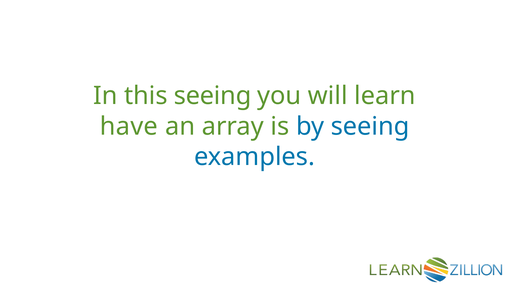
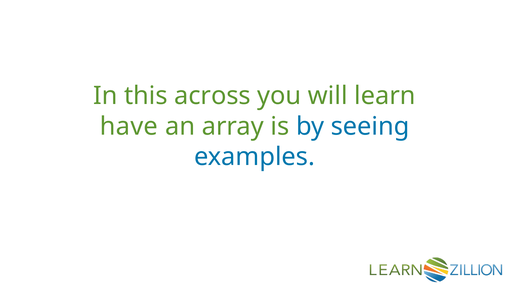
this seeing: seeing -> across (213, 96)
